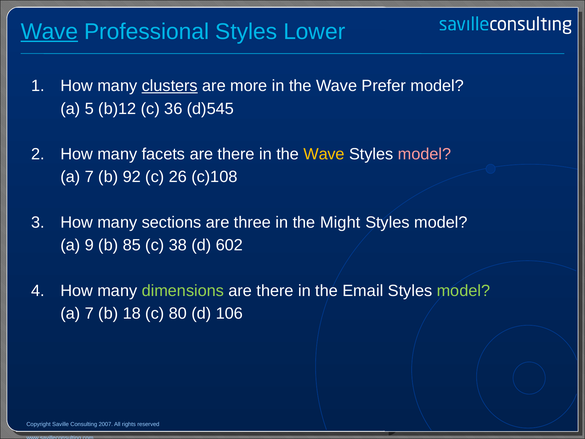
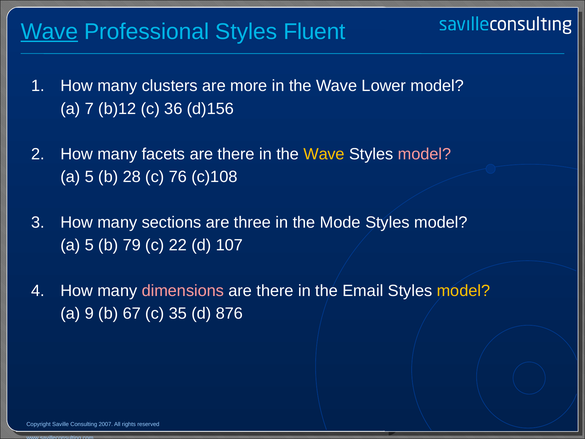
Lower: Lower -> Fluent (314, 32)
clusters underline: present -> none (170, 86)
Prefer: Prefer -> Lower (384, 86)
5: 5 -> 7 (89, 109)
d)545: d)545 -> d)156 (210, 109)
7: 7 -> 5 (89, 177)
92: 92 -> 28 (132, 177)
26: 26 -> 76 (178, 177)
Might: Might -> Mode (340, 222)
9: 9 -> 5 (89, 245)
85: 85 -> 79 (132, 245)
38: 38 -> 22 (178, 245)
602: 602 -> 107 (229, 245)
dimensions colour: light green -> pink (183, 291)
model colour: light green -> yellow (463, 291)
7: 7 -> 9 (89, 313)
18: 18 -> 67 (132, 313)
80: 80 -> 35 (178, 313)
106: 106 -> 876 (229, 313)
